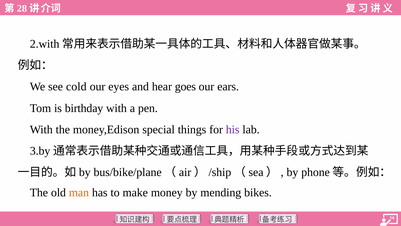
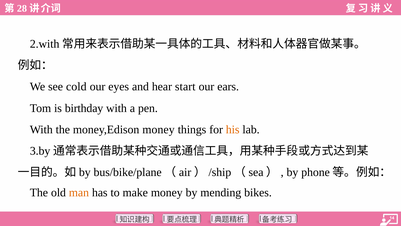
goes: goes -> start (185, 87)
money,Edison special: special -> money (158, 129)
his colour: purple -> orange (233, 129)
